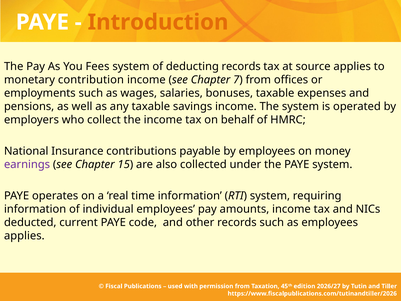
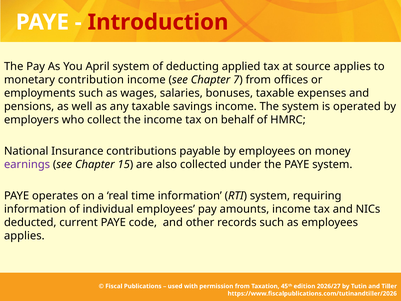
Introduction colour: orange -> red (158, 22)
Fees: Fees -> April (98, 66)
deducting records: records -> applied (241, 66)
